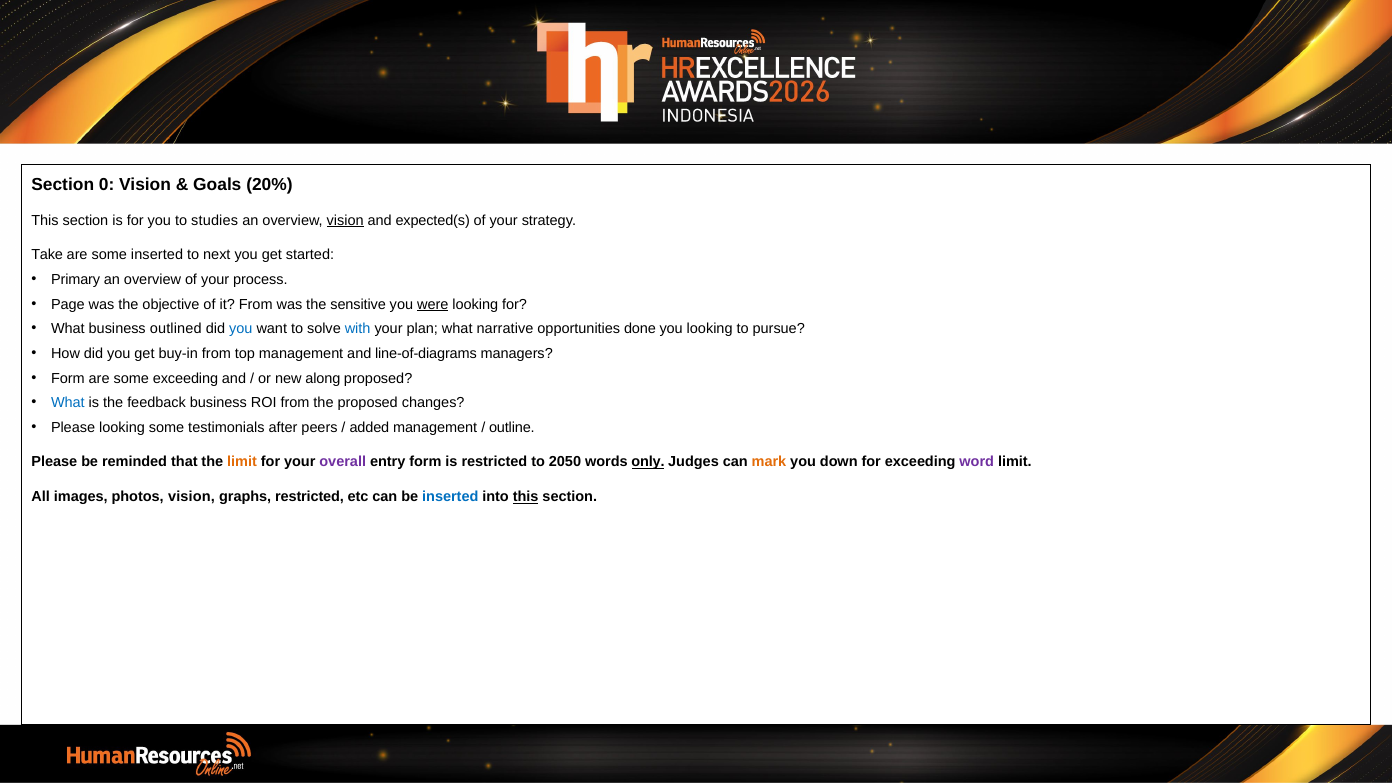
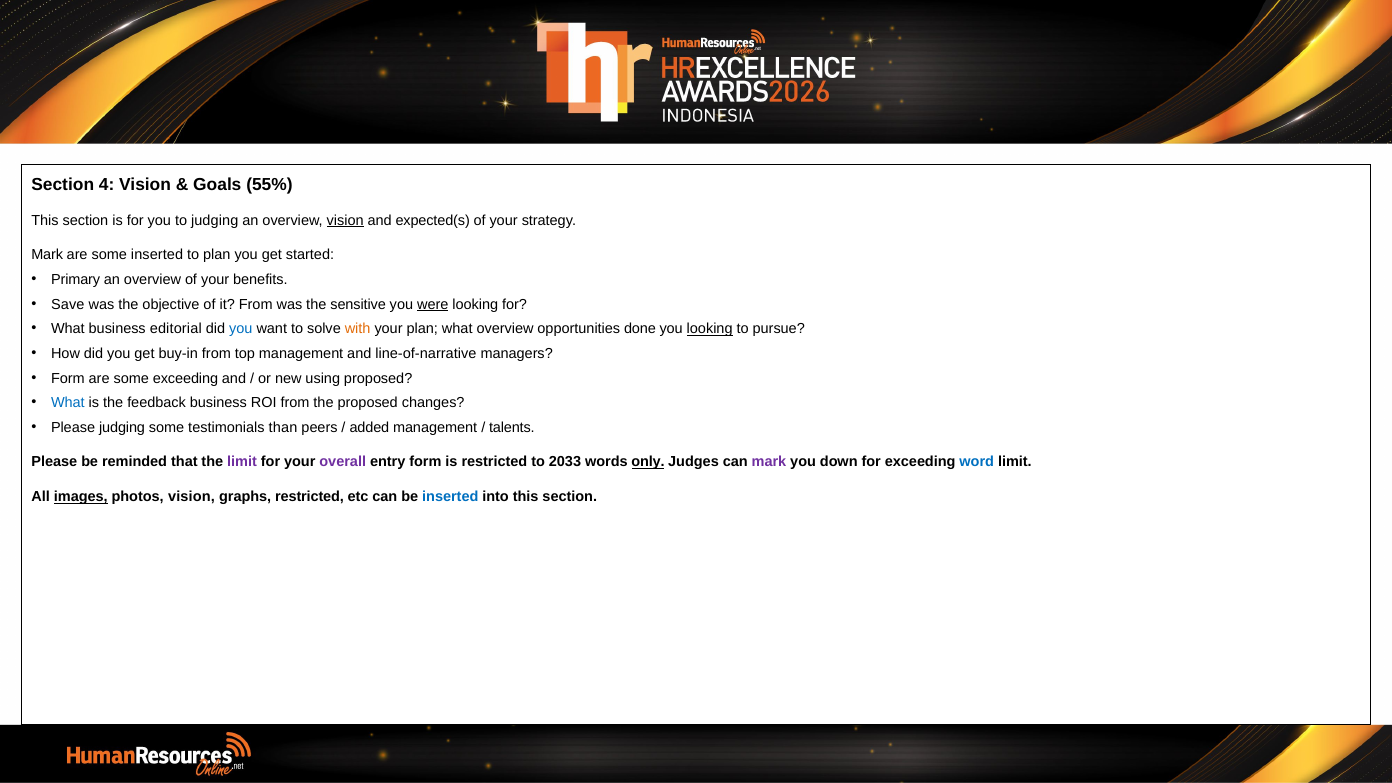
0: 0 -> 4 (107, 184)
20%: 20% -> 55% (269, 184)
to studies: studies -> judging (215, 220)
Take: Take -> Mark (47, 255)
to next: next -> plan (217, 255)
process: process -> benefits (260, 280)
Page: Page -> Save (68, 304)
outlined: outlined -> editorial (176, 329)
with colour: blue -> orange (358, 329)
what narrative: narrative -> overview (505, 329)
looking underline: none -> present (710, 329)
line-of-diagrams: line-of-diagrams -> line-of-narrative (426, 354)
along: along -> using (323, 378)
Please looking: looking -> judging (122, 428)
after: after -> than (283, 428)
outline: outline -> talents (512, 428)
limit colour: orange -> purple (242, 462)
2050: 2050 -> 2033 (565, 462)
mark colour: orange -> purple (769, 462)
word colour: purple -> blue (977, 462)
images underline: none -> present (81, 497)
this underline: present -> none (526, 497)
